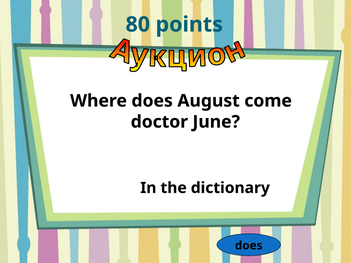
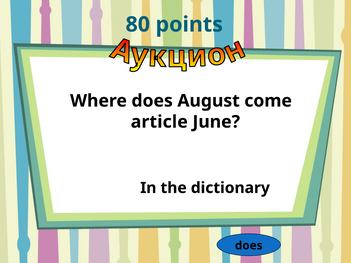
doctor: doctor -> article (159, 122)
